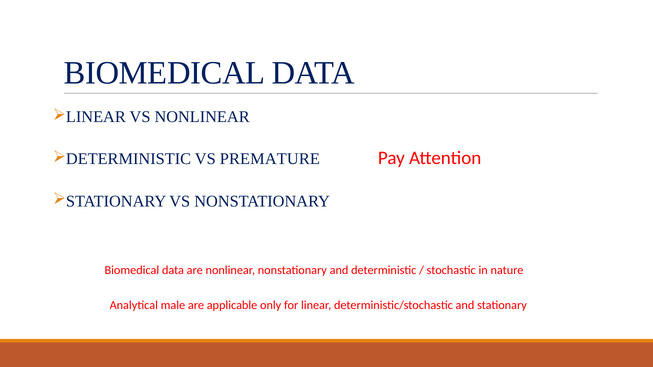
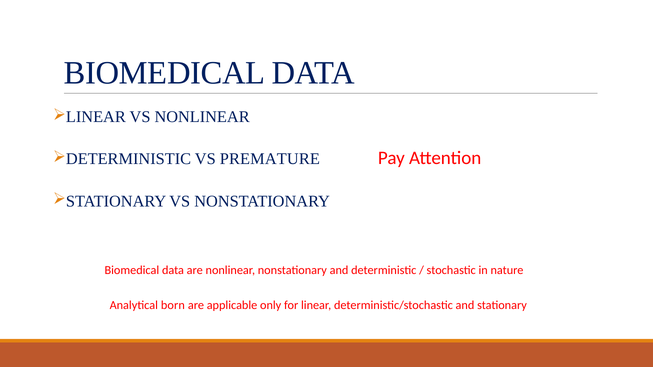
male: male -> born (173, 305)
